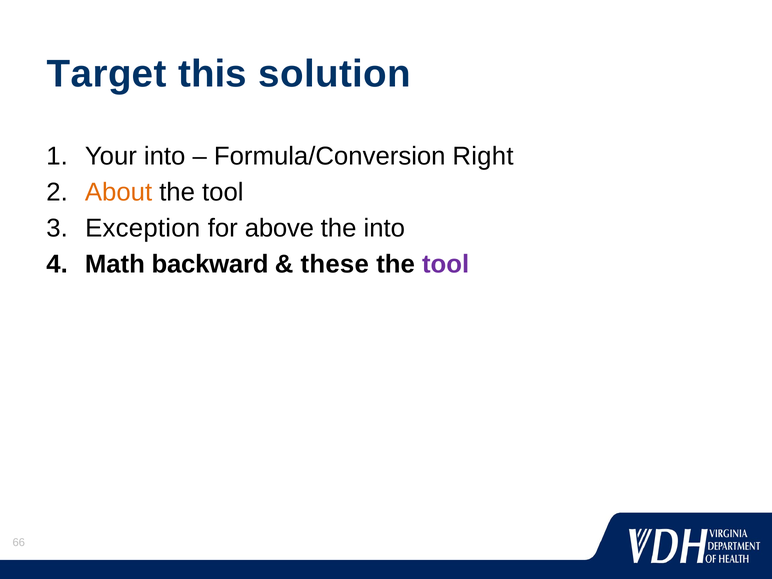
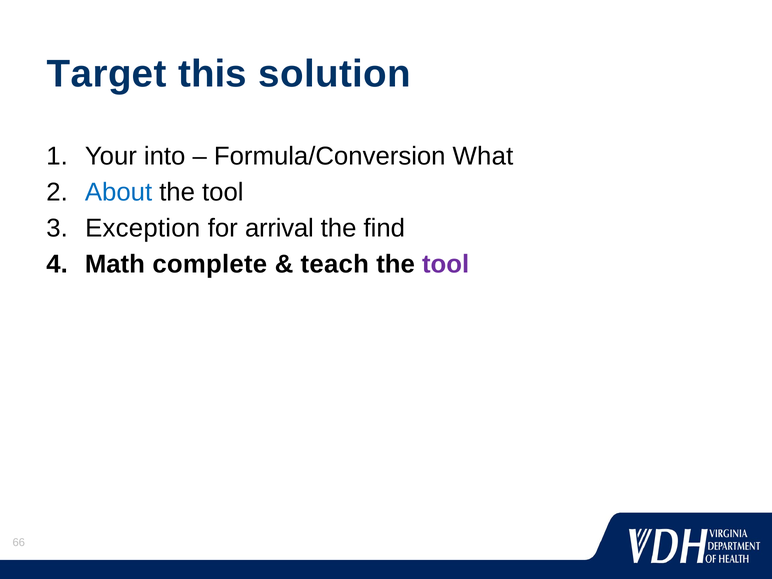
Right: Right -> What (483, 156)
About colour: orange -> blue (119, 192)
above: above -> arrival (279, 228)
the into: into -> find (384, 228)
backward: backward -> complete (210, 264)
these: these -> teach (335, 264)
